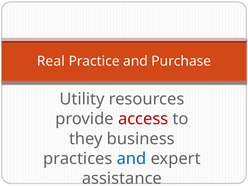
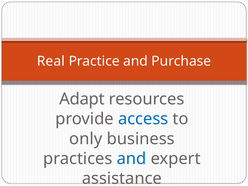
Utility: Utility -> Adapt (82, 99)
access colour: red -> blue (143, 119)
they: they -> only (86, 139)
